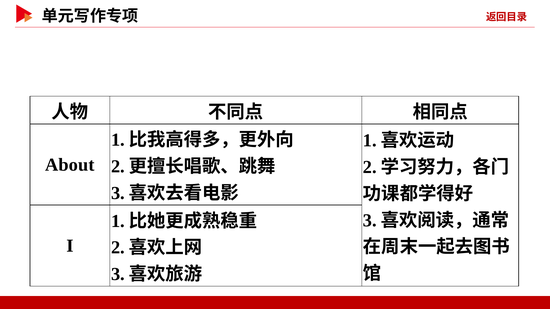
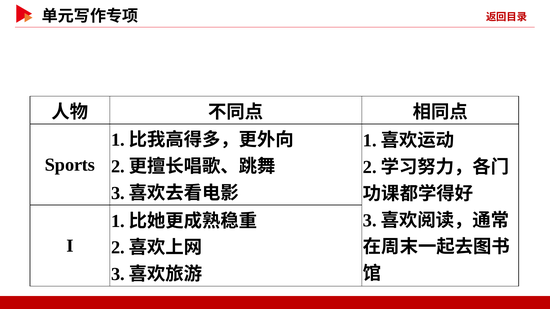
About: About -> Sports (70, 165)
